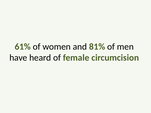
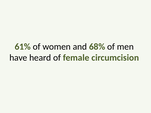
81%: 81% -> 68% (97, 47)
